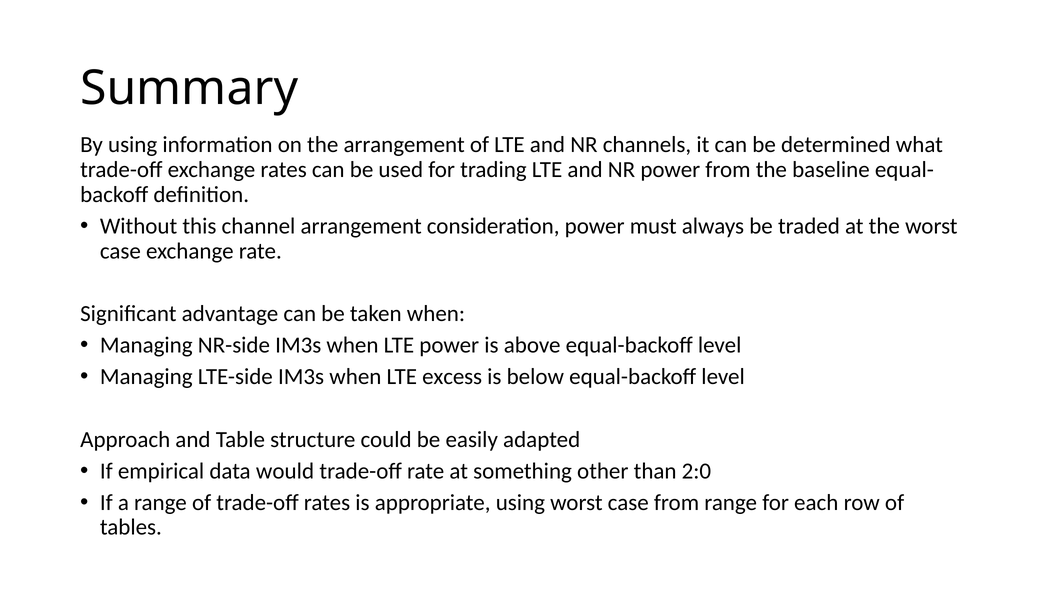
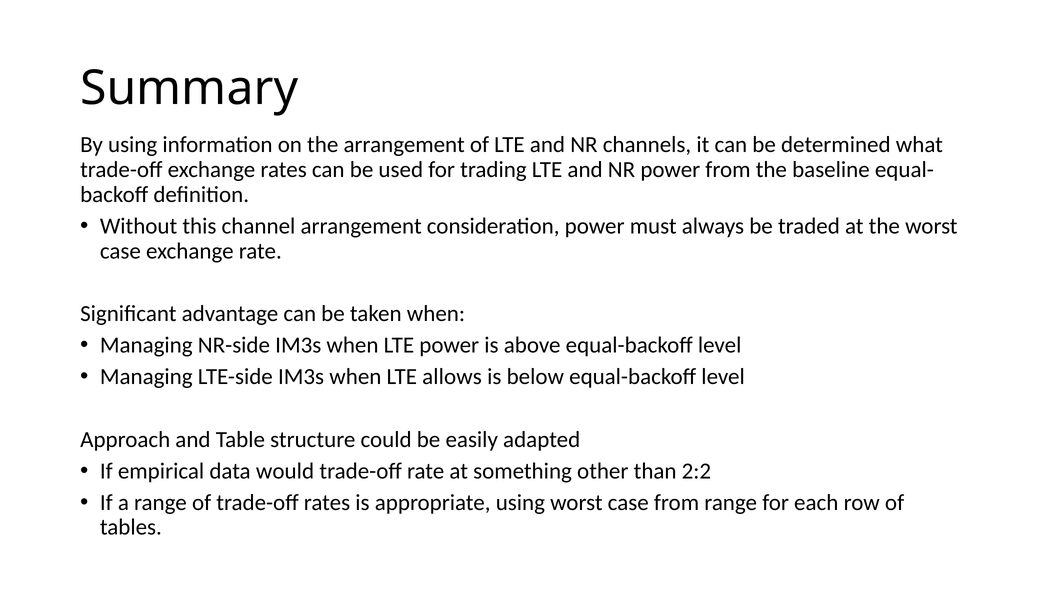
excess: excess -> allows (452, 377)
2:0: 2:0 -> 2:2 (696, 471)
